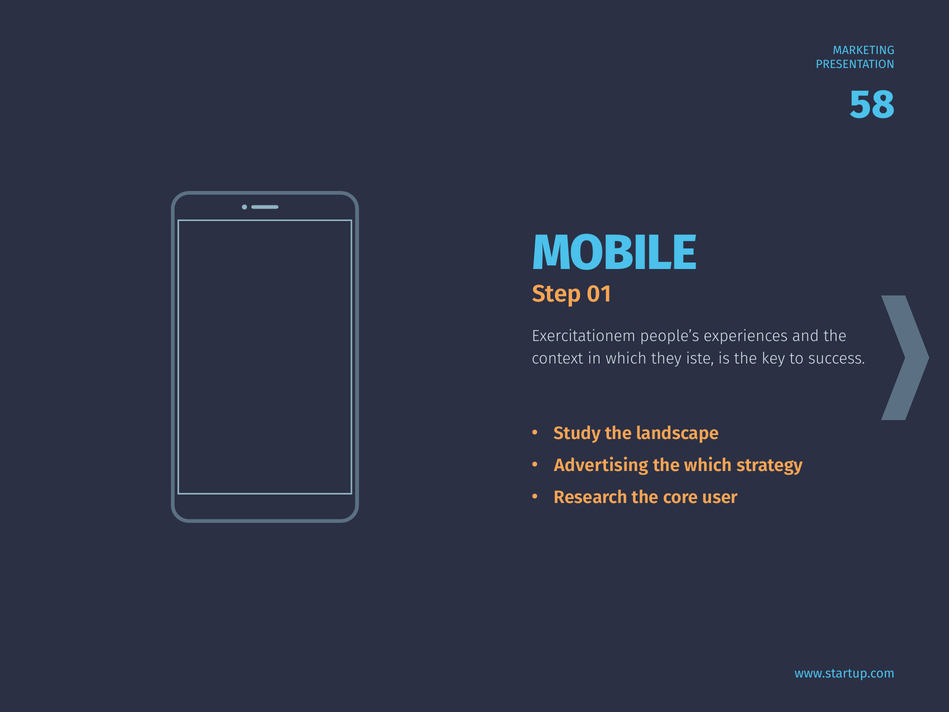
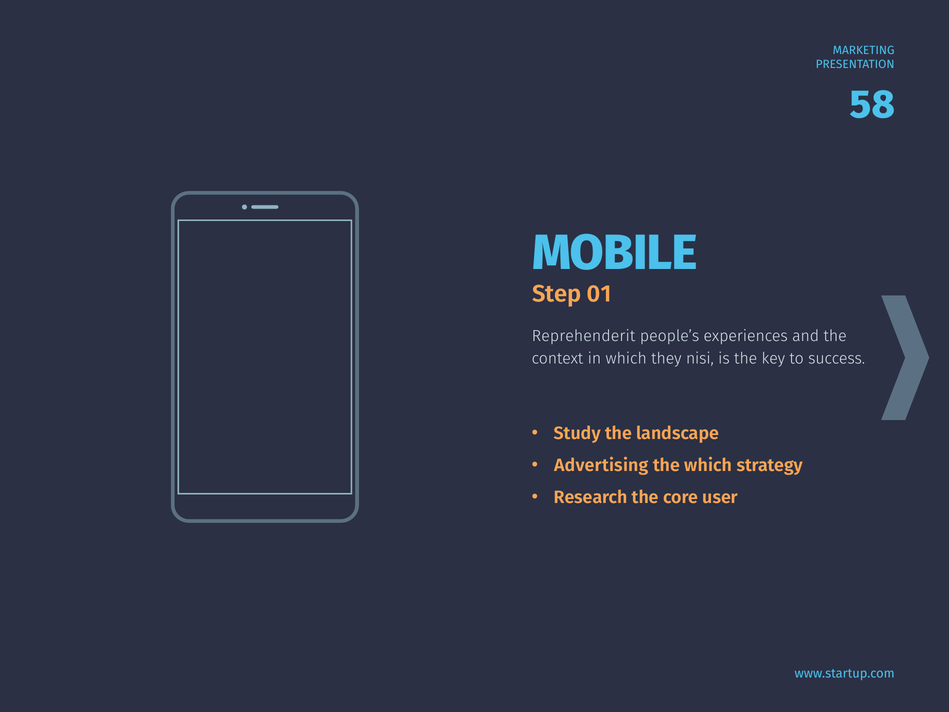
Exercitationem: Exercitationem -> Reprehenderit (584, 336)
iste: iste -> nisi (700, 359)
